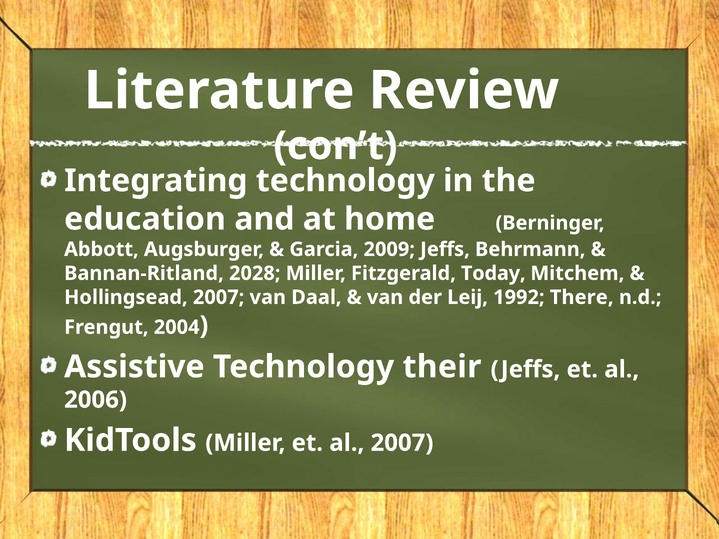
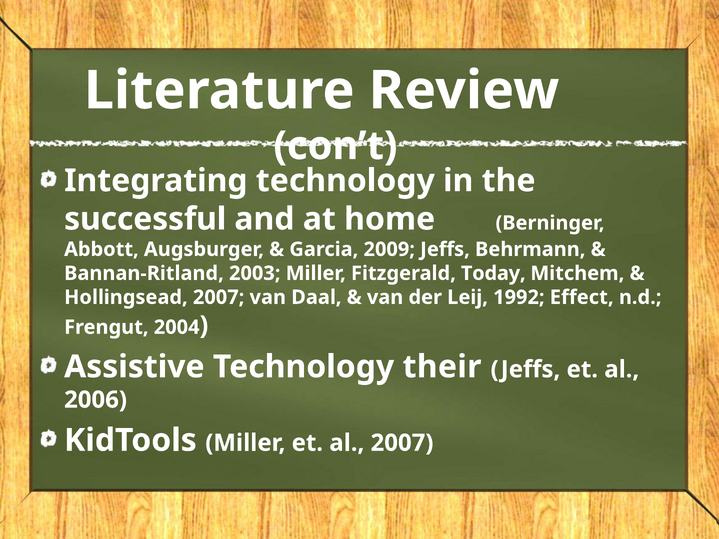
education: education -> successful (145, 219)
2028: 2028 -> 2003 (255, 273)
There: There -> Effect (582, 297)
